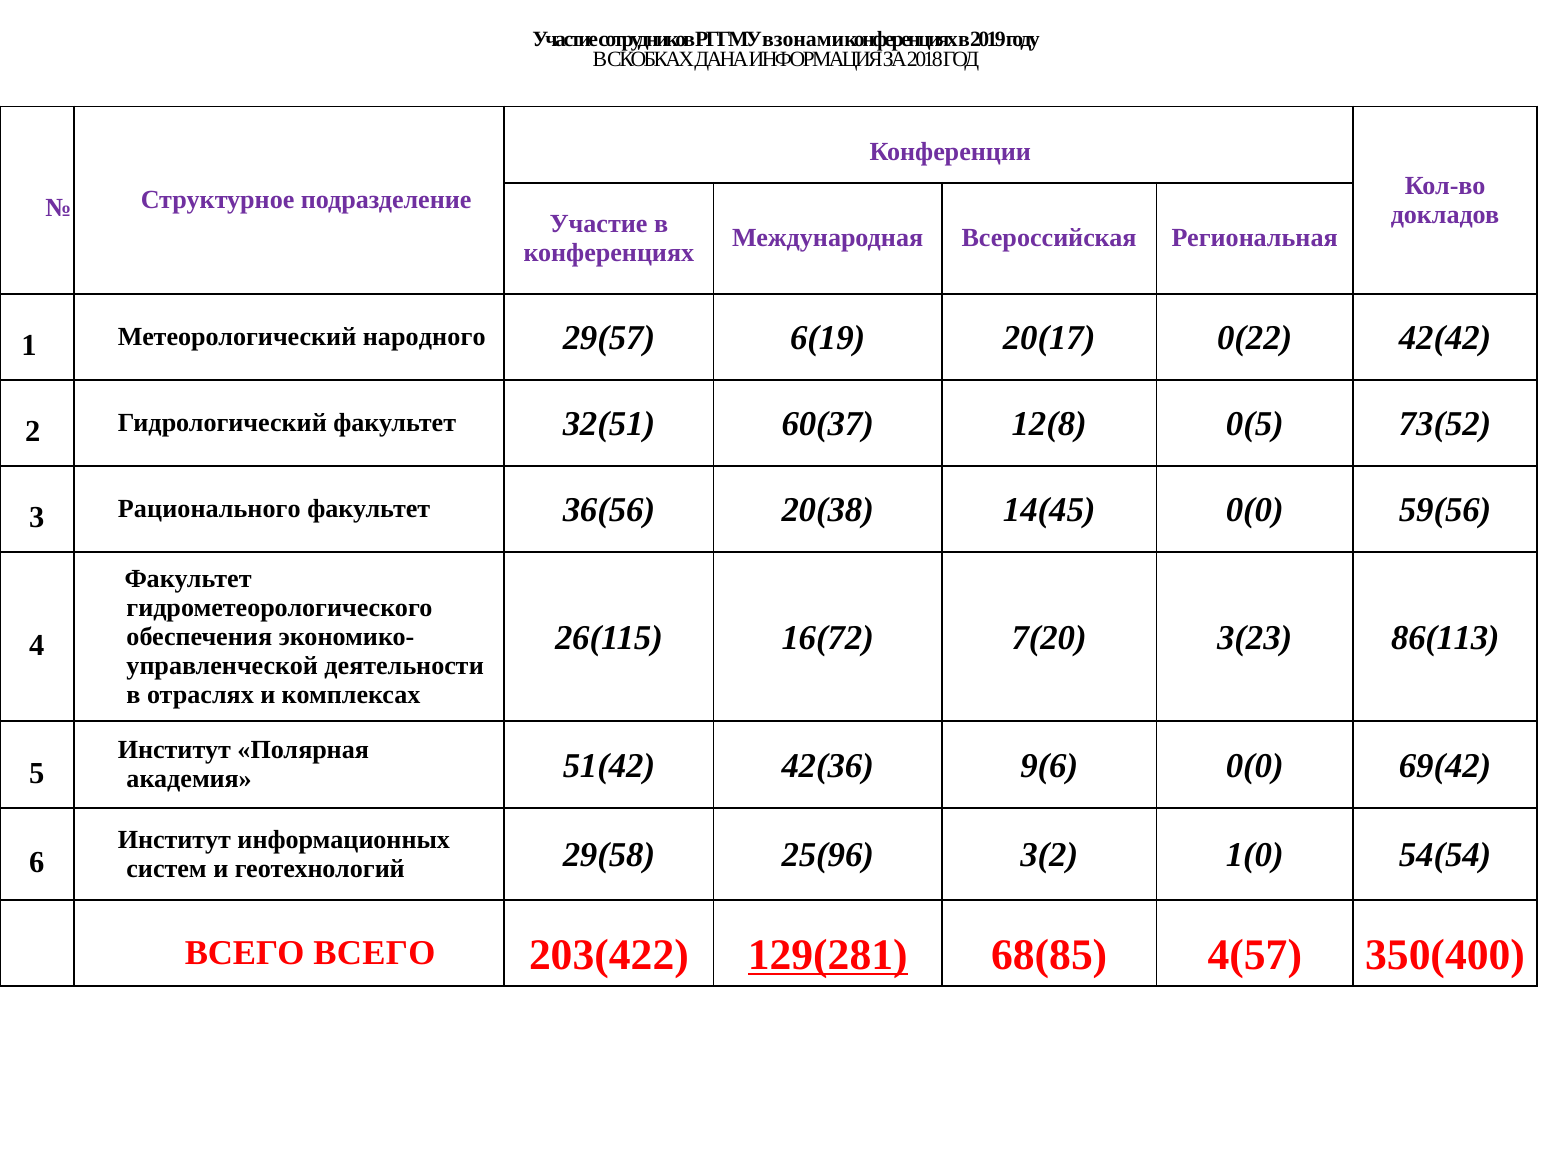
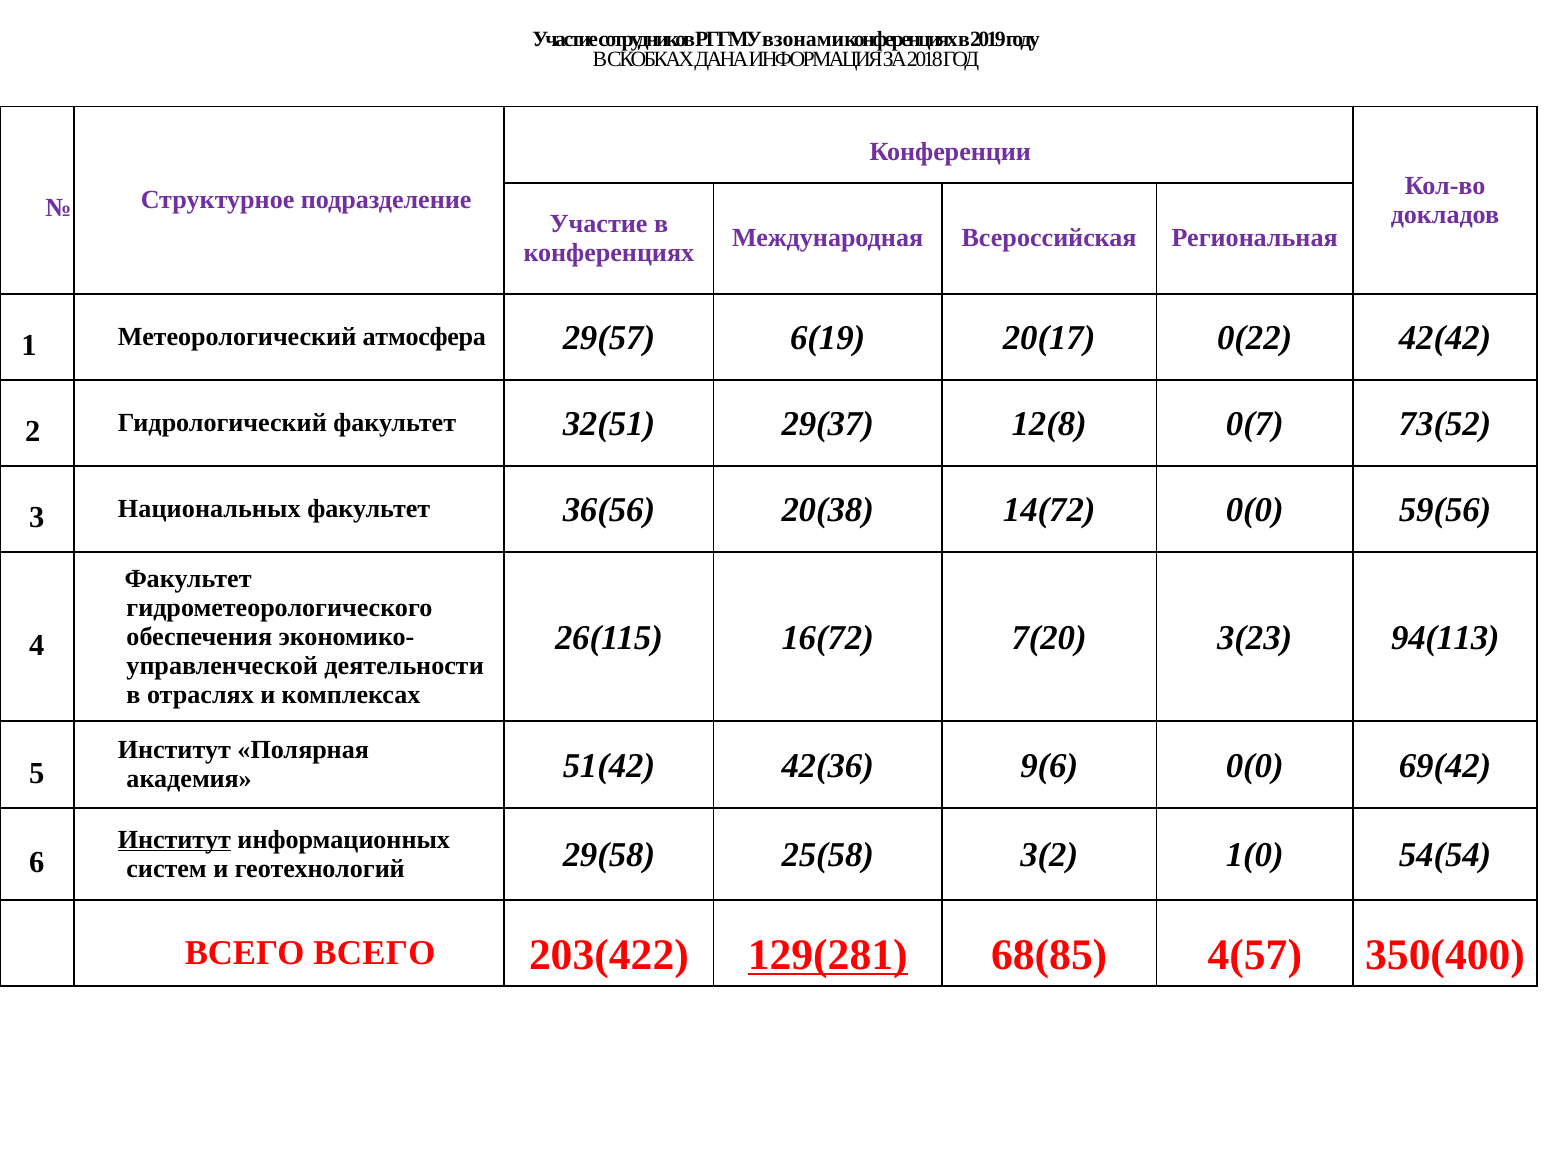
народного: народного -> атмосфера (424, 337)
60(37: 60(37 -> 29(37 (828, 424)
0(5: 0(5 -> 0(7 (1255, 424)
Рационального: Рационального -> Национальных (209, 509)
14(45: 14(45 -> 14(72 (1049, 510)
86(113: 86(113 -> 94(113 (1445, 638)
Институт underline: none -> present (175, 839)
25(96: 25(96 -> 25(58 (828, 855)
